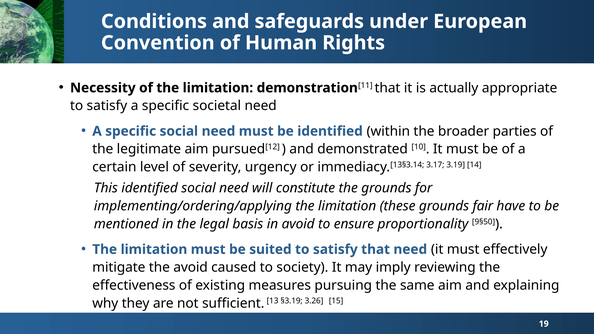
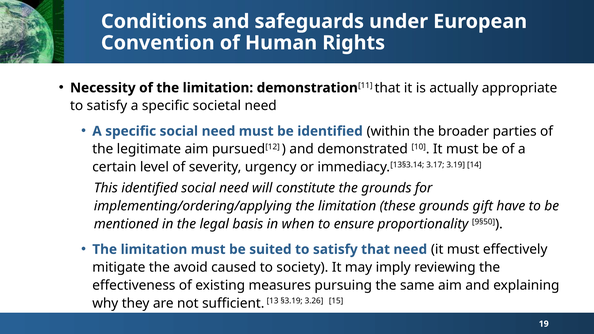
fair: fair -> gift (483, 206)
in avoid: avoid -> when (298, 224)
